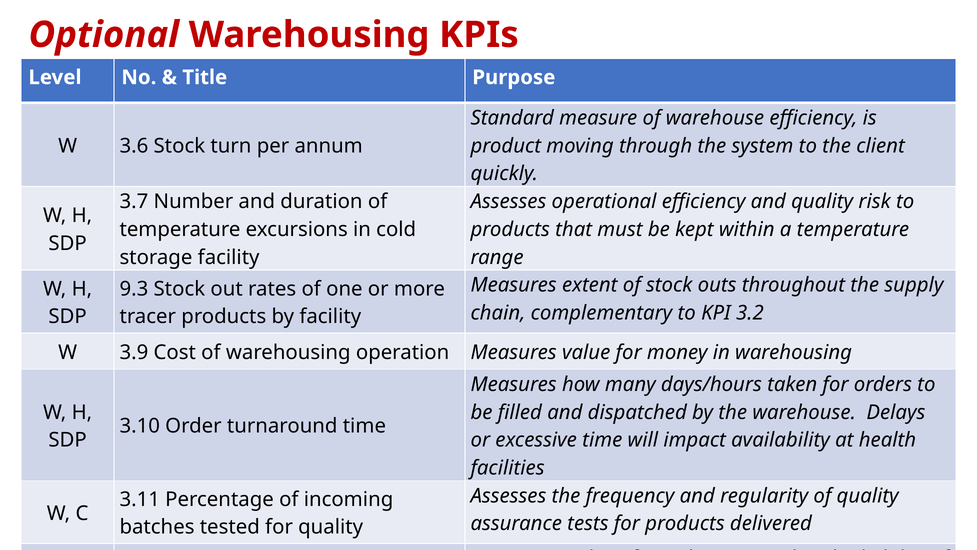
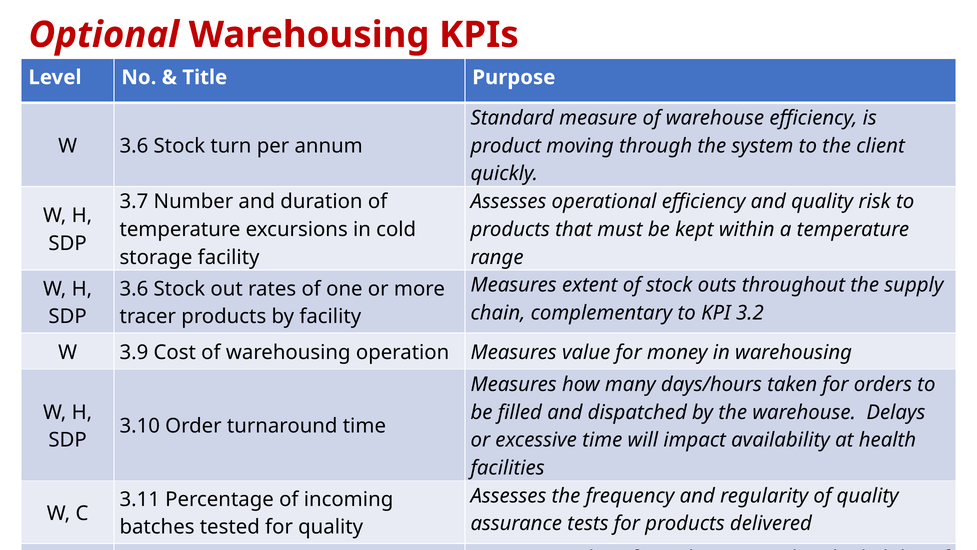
9.3: 9.3 -> 3.6 (134, 289)
